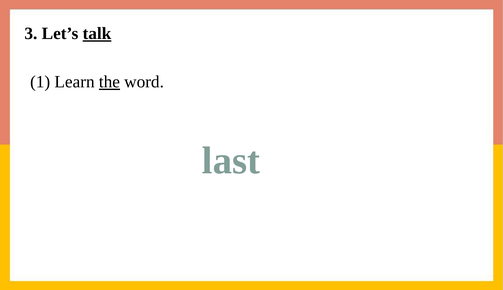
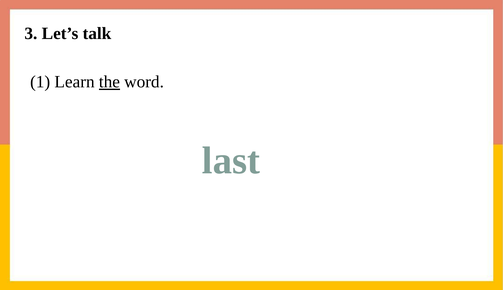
talk underline: present -> none (97, 34)
